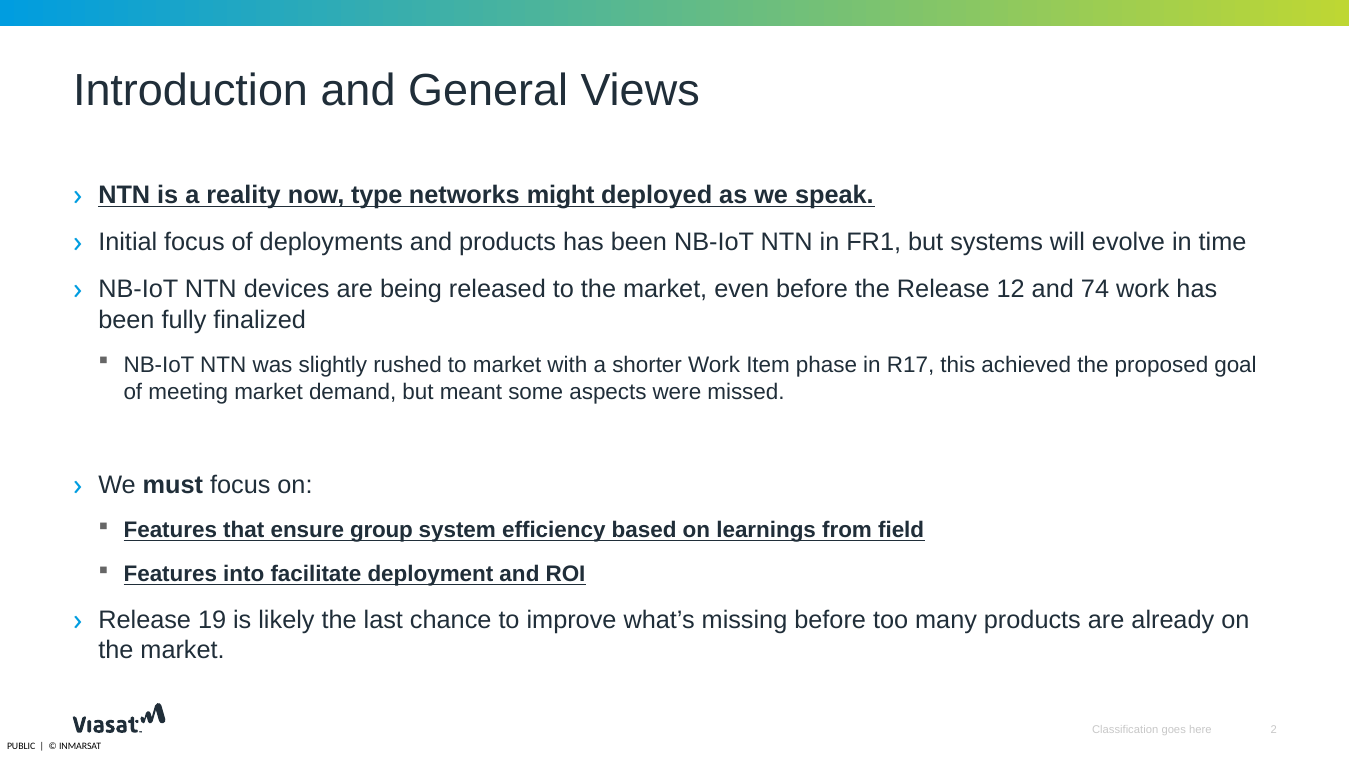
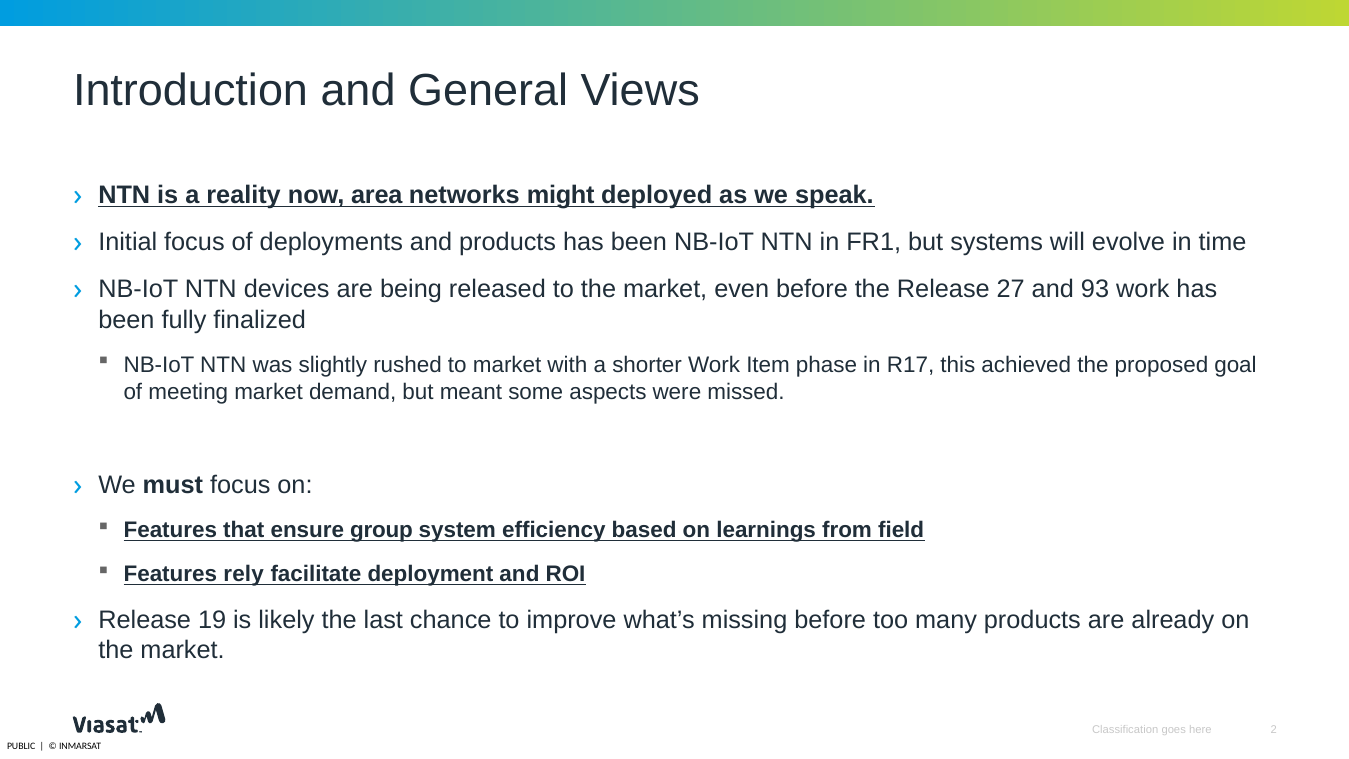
type: type -> area (377, 195)
12: 12 -> 27 (1011, 289)
74: 74 -> 93 (1095, 289)
into: into -> rely (244, 574)
